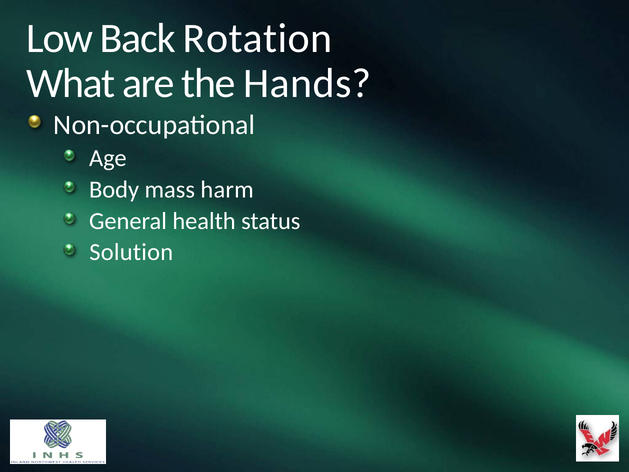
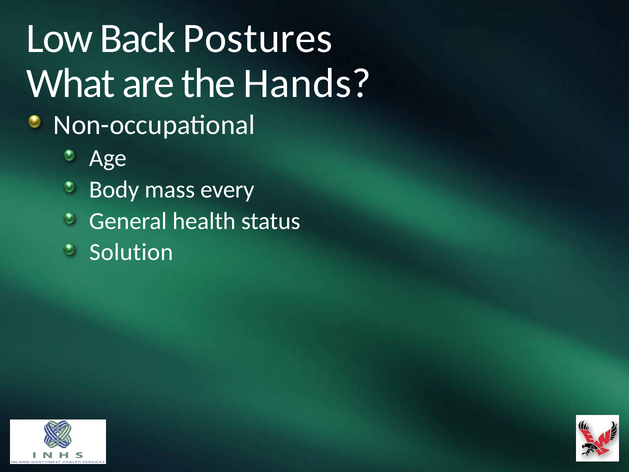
Rotation: Rotation -> Postures (258, 38)
harm: harm -> every (227, 190)
